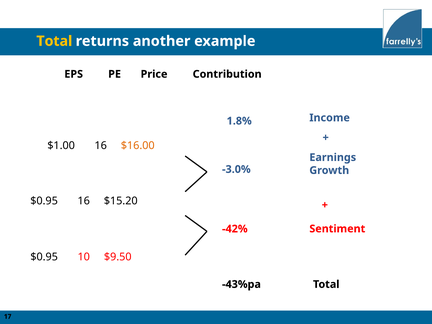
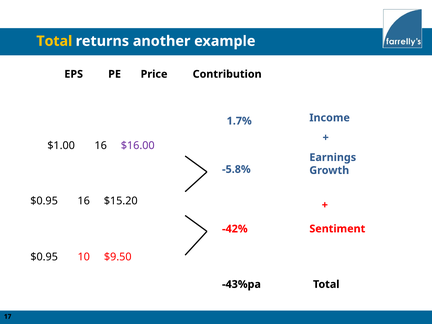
1.8%: 1.8% -> 1.7% (239, 121)
$16.00 colour: orange -> purple (138, 146)
-3.0%: -3.0% -> -5.8% (236, 169)
